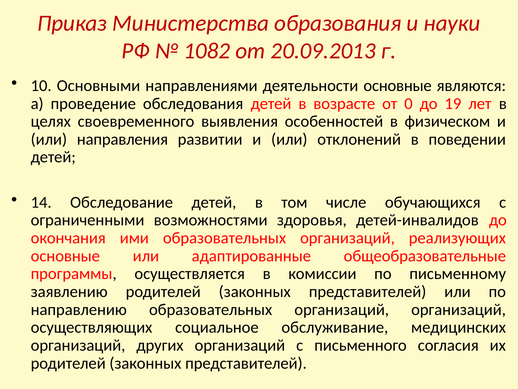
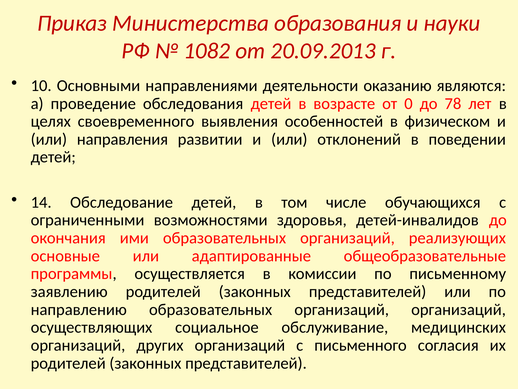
деятельности основные: основные -> оказанию (398, 86)
19: 19 -> 78 (453, 103)
